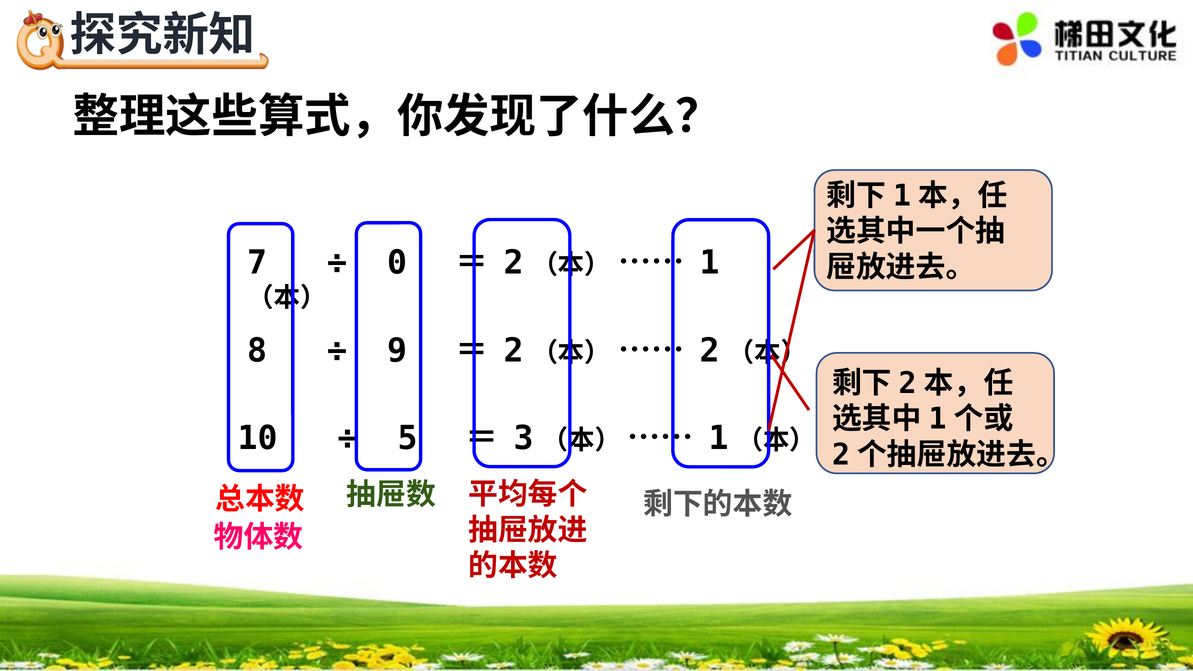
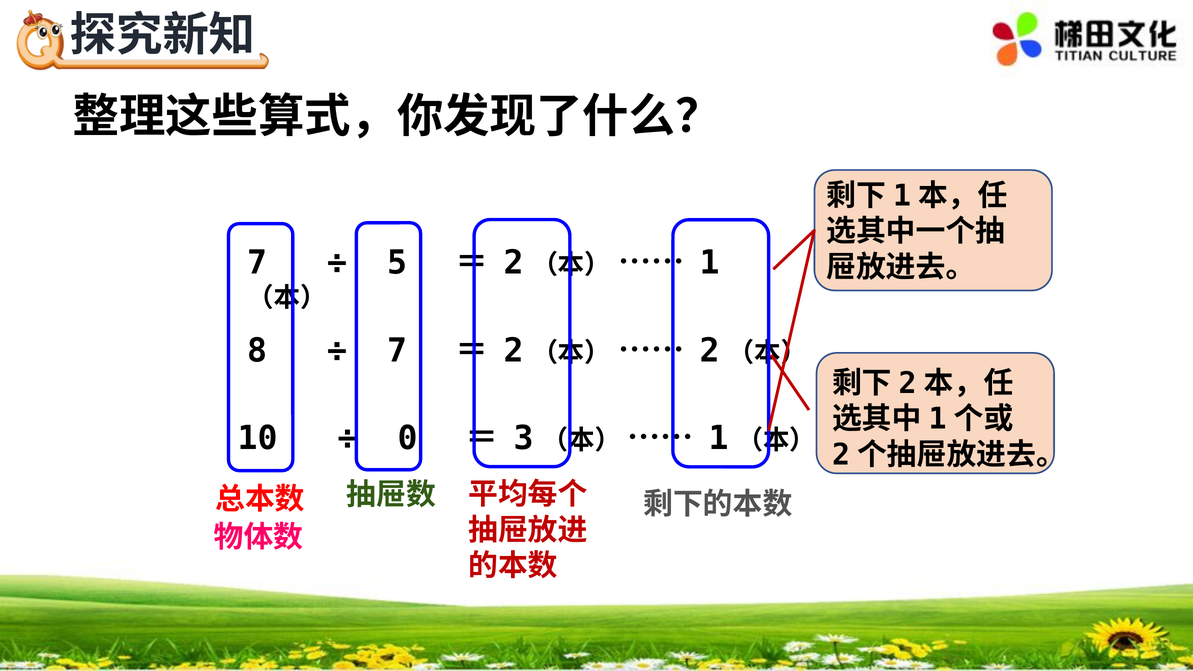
0: 0 -> 5 (397, 263)
9: 9 -> 7 (397, 351)
5: 5 -> 0 (408, 438)
